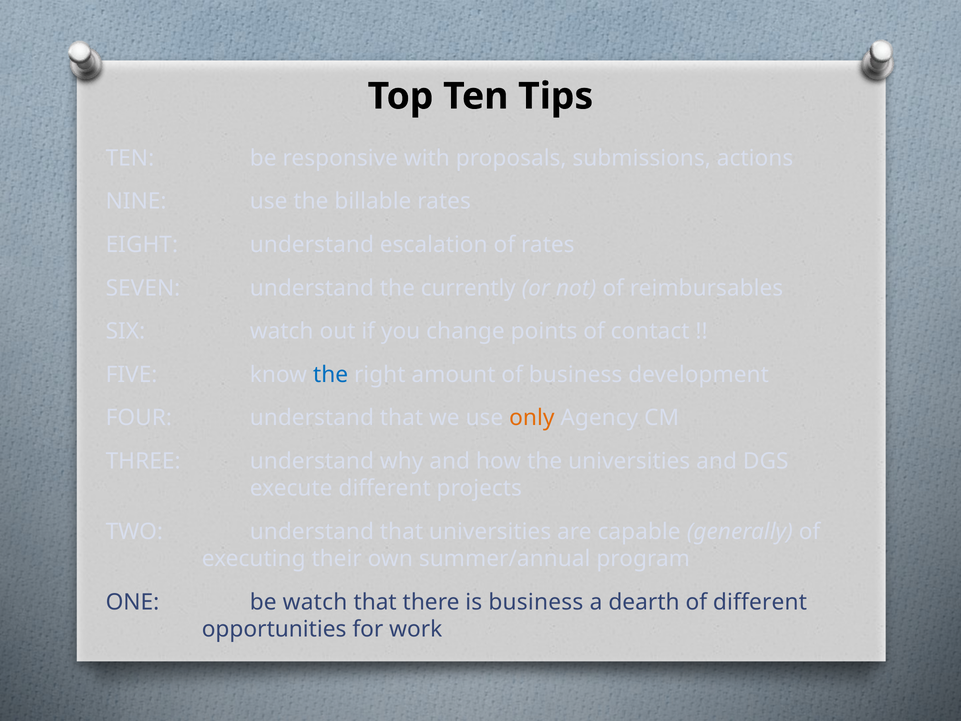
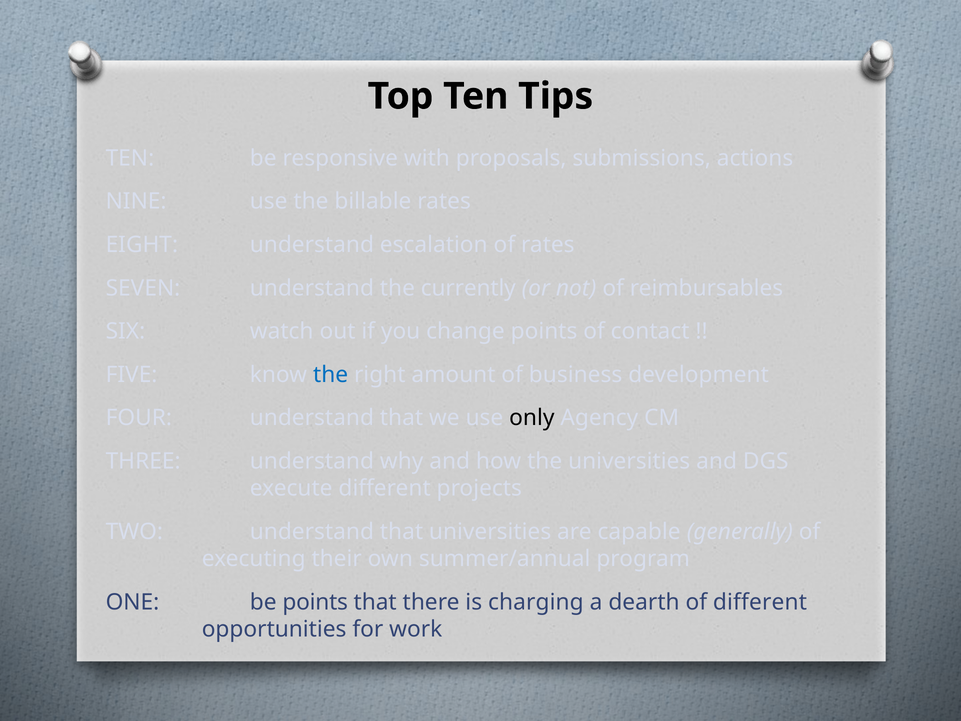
only colour: orange -> black (532, 418)
be watch: watch -> points (315, 602)
is business: business -> charging (536, 602)
